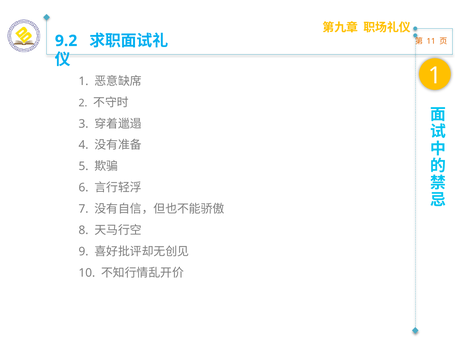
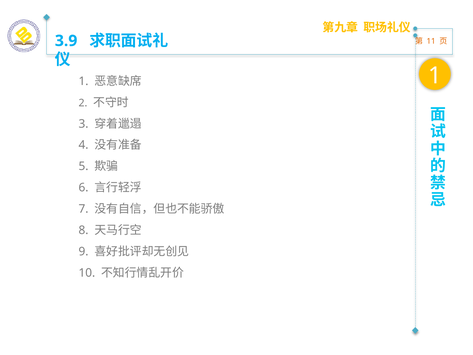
9.2: 9.2 -> 3.9 (66, 41)
